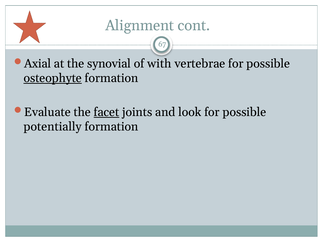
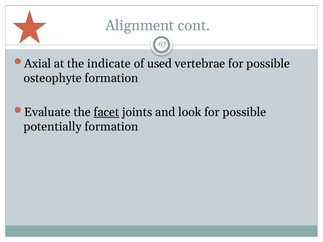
synovial: synovial -> indicate (109, 64)
with: with -> used (160, 64)
osteophyte underline: present -> none (53, 78)
